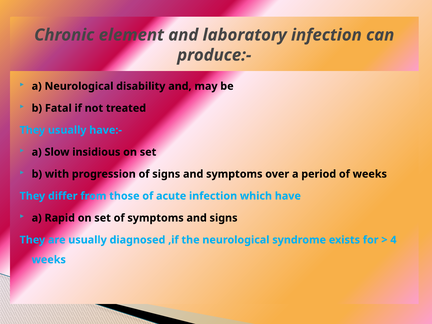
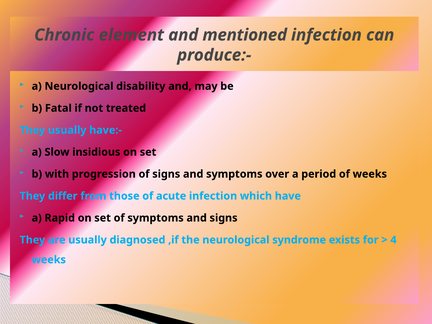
laboratory: laboratory -> mentioned (245, 35)
